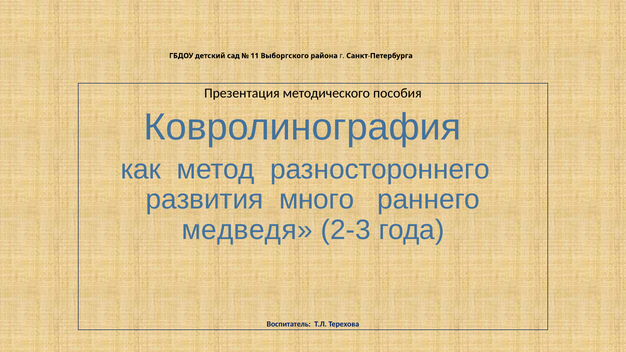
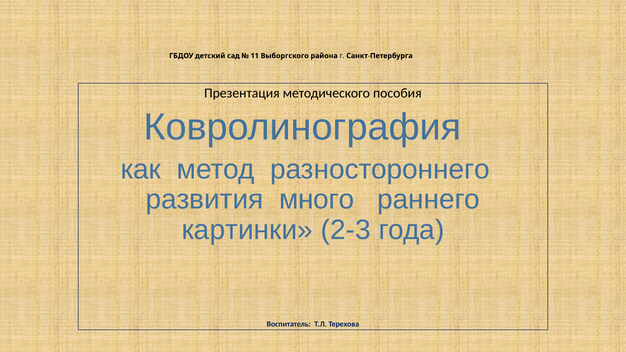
медведя: медведя -> картинки (247, 230)
